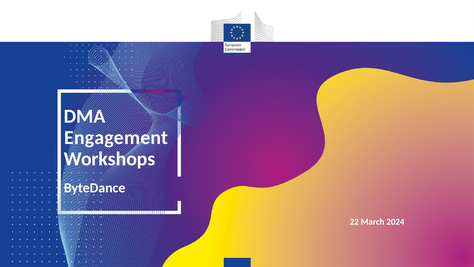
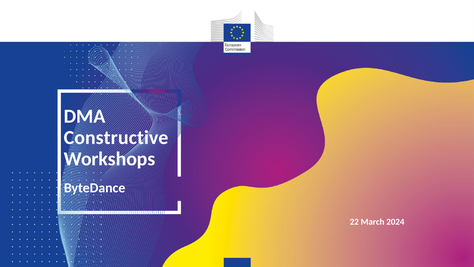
Engagement: Engagement -> Constructive (116, 137)
